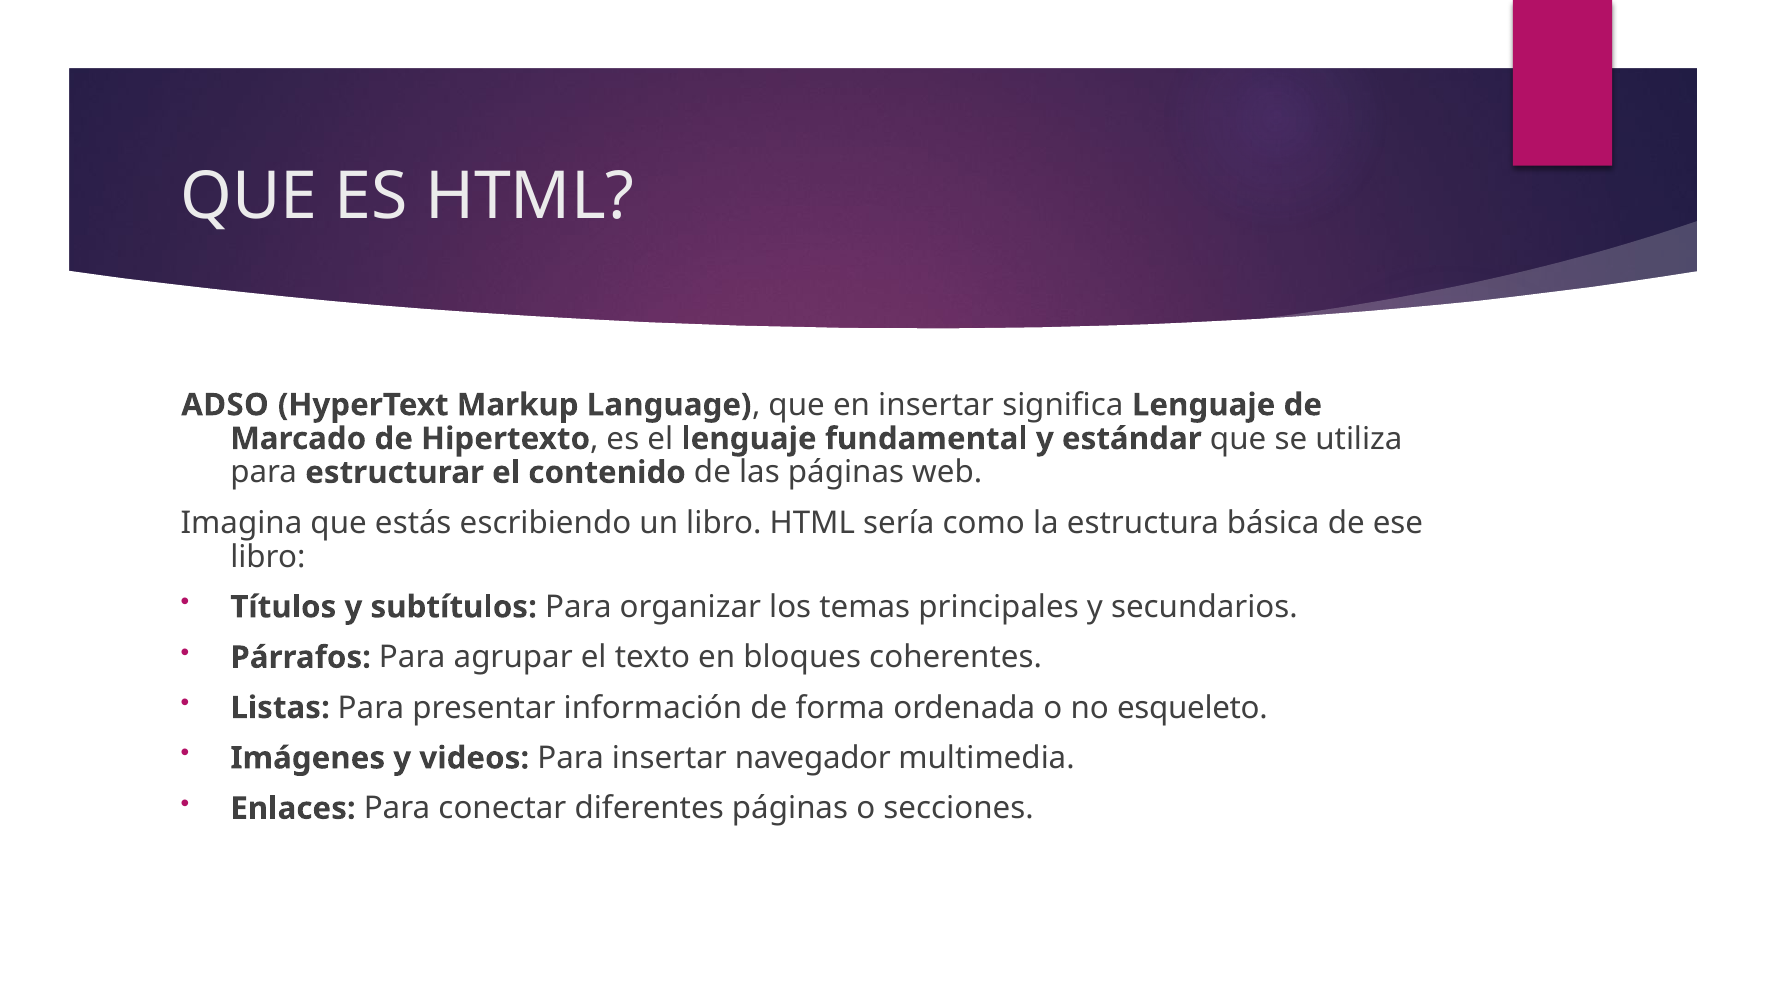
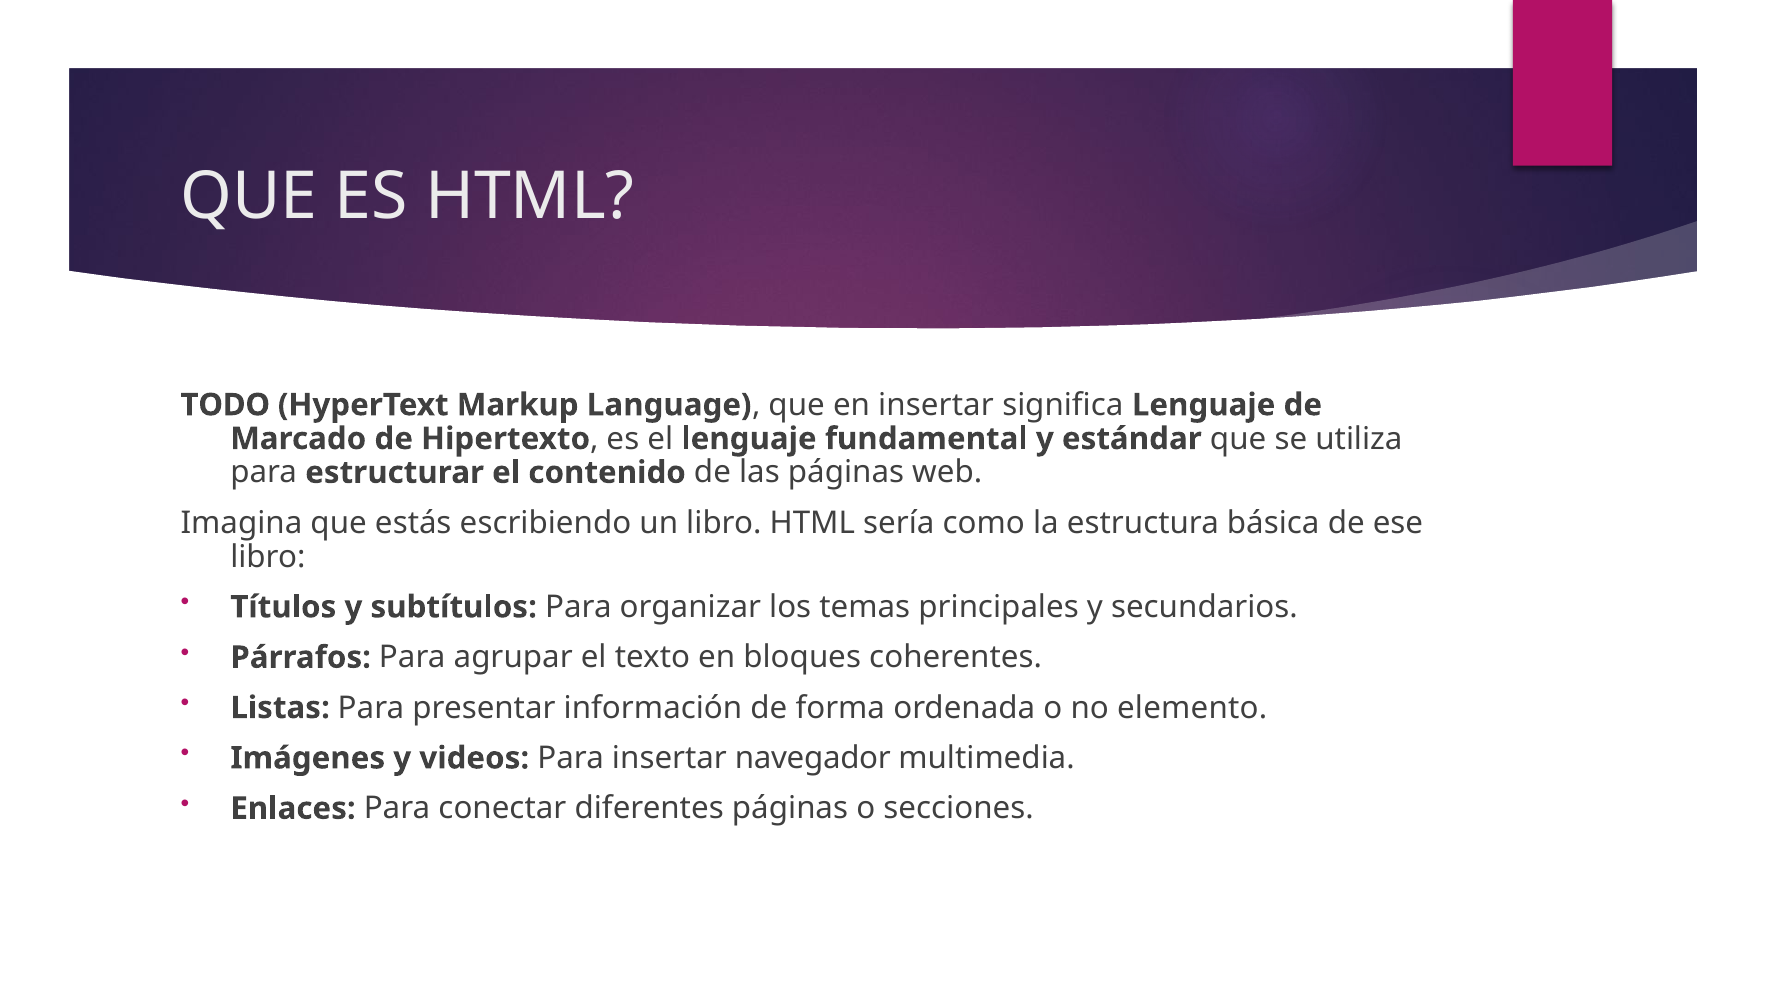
ADSO: ADSO -> TODO (225, 405)
esqueleto: esqueleto -> elemento (1192, 708)
